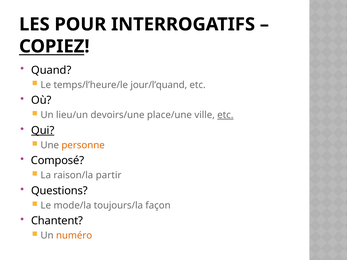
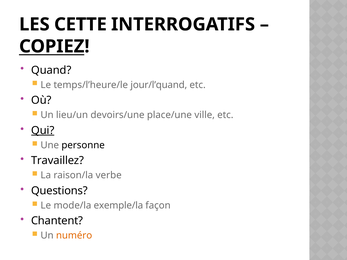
POUR: POUR -> CETTE (80, 24)
etc underline: present -> none (225, 115)
personne colour: orange -> black (83, 145)
Composé: Composé -> Travaillez (58, 161)
partir: partir -> verbe (109, 175)
toujours/la: toujours/la -> exemple/la (118, 206)
